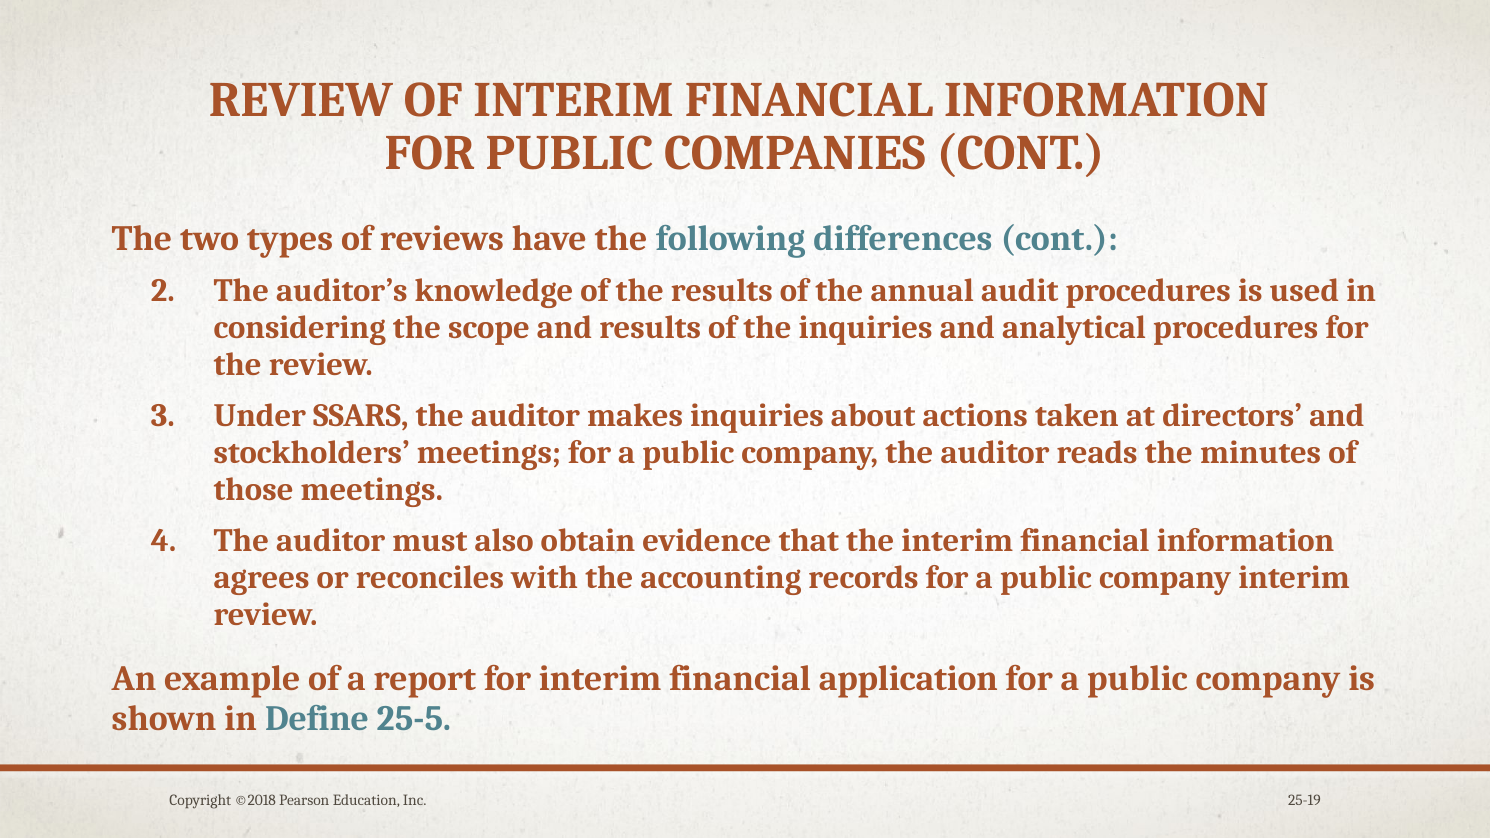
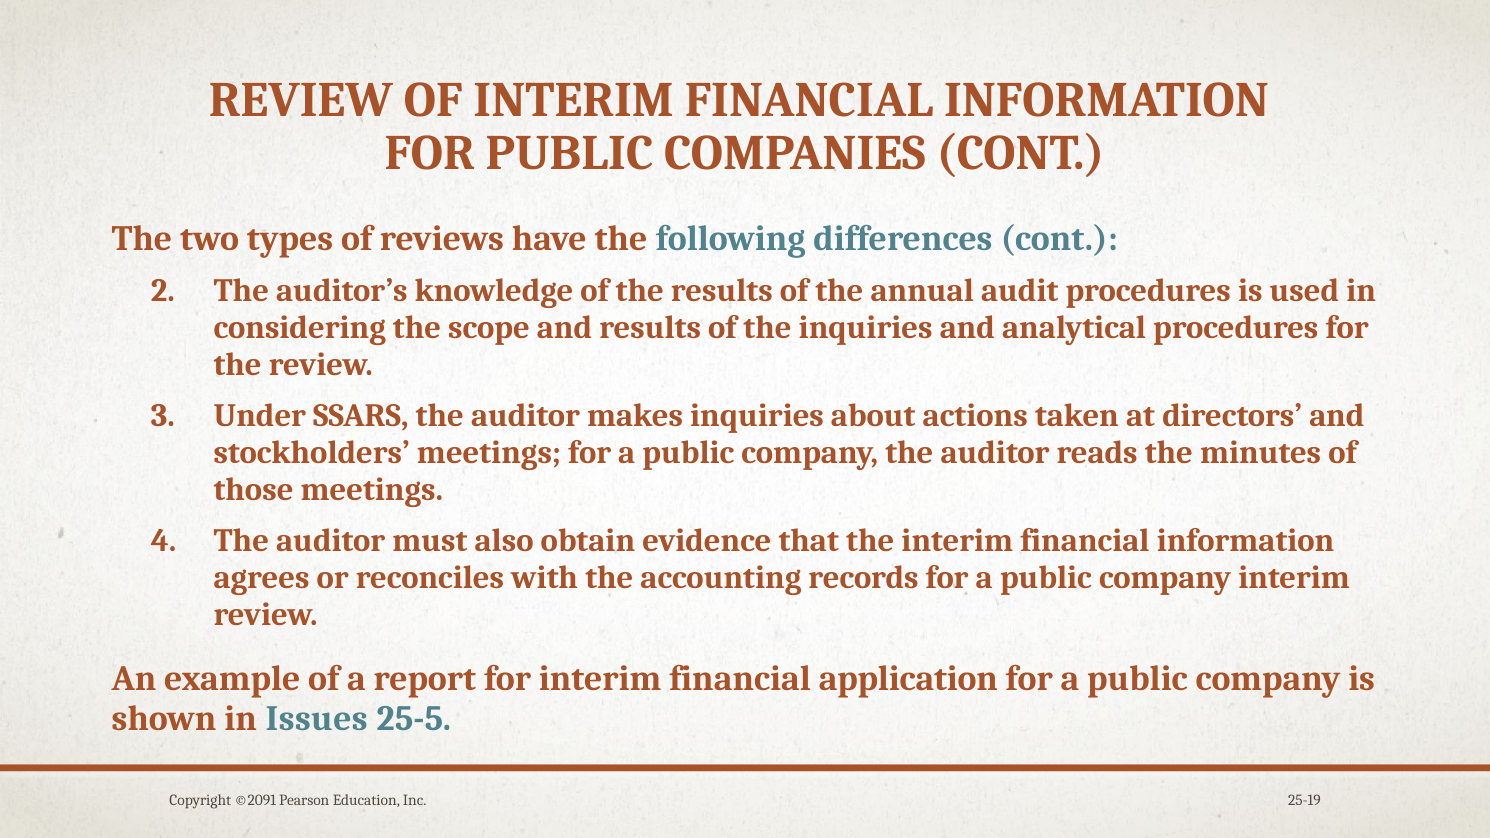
Define: Define -> Issues (317, 719)
©2018: ©2018 -> ©2091 (255, 800)
